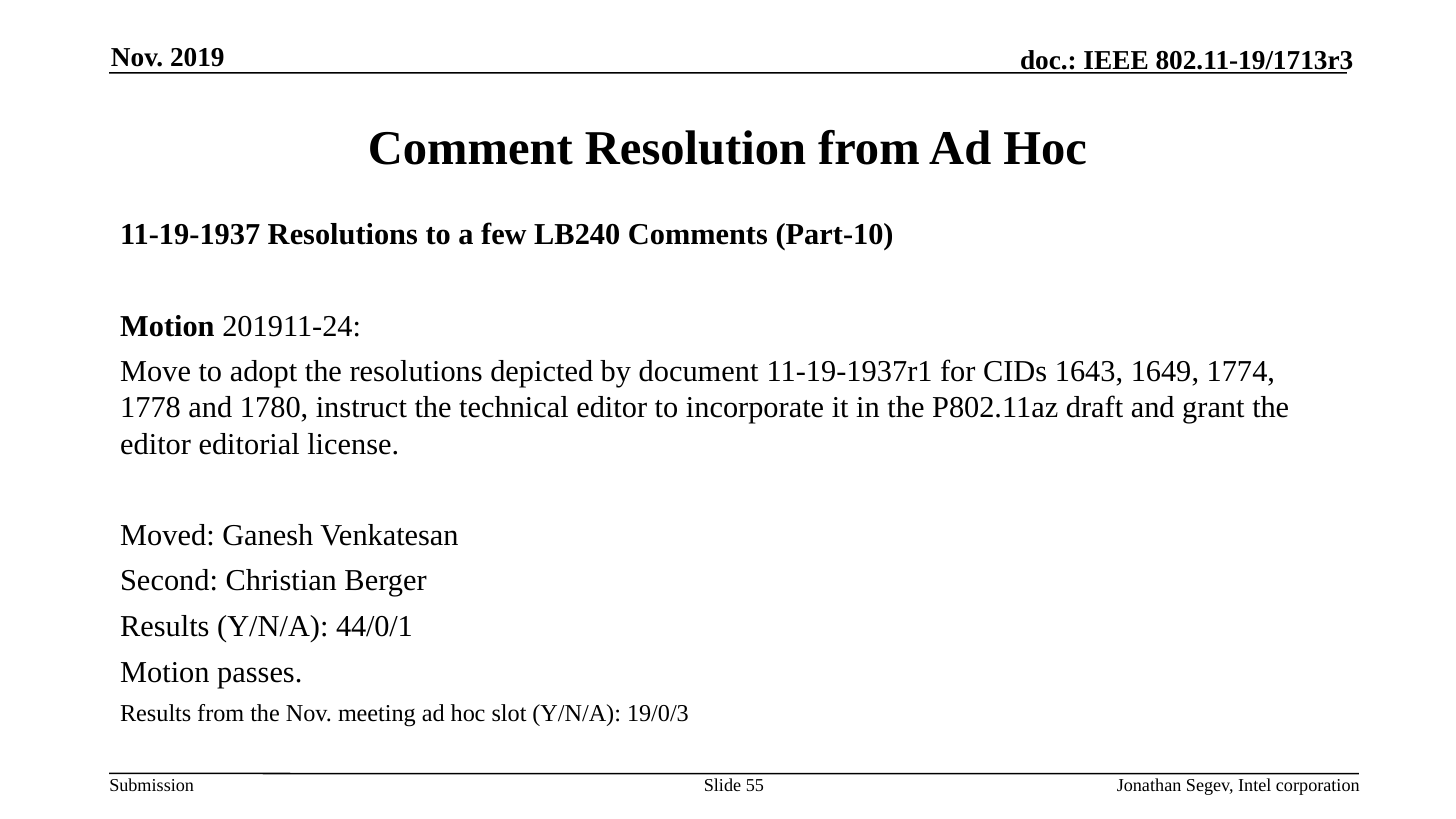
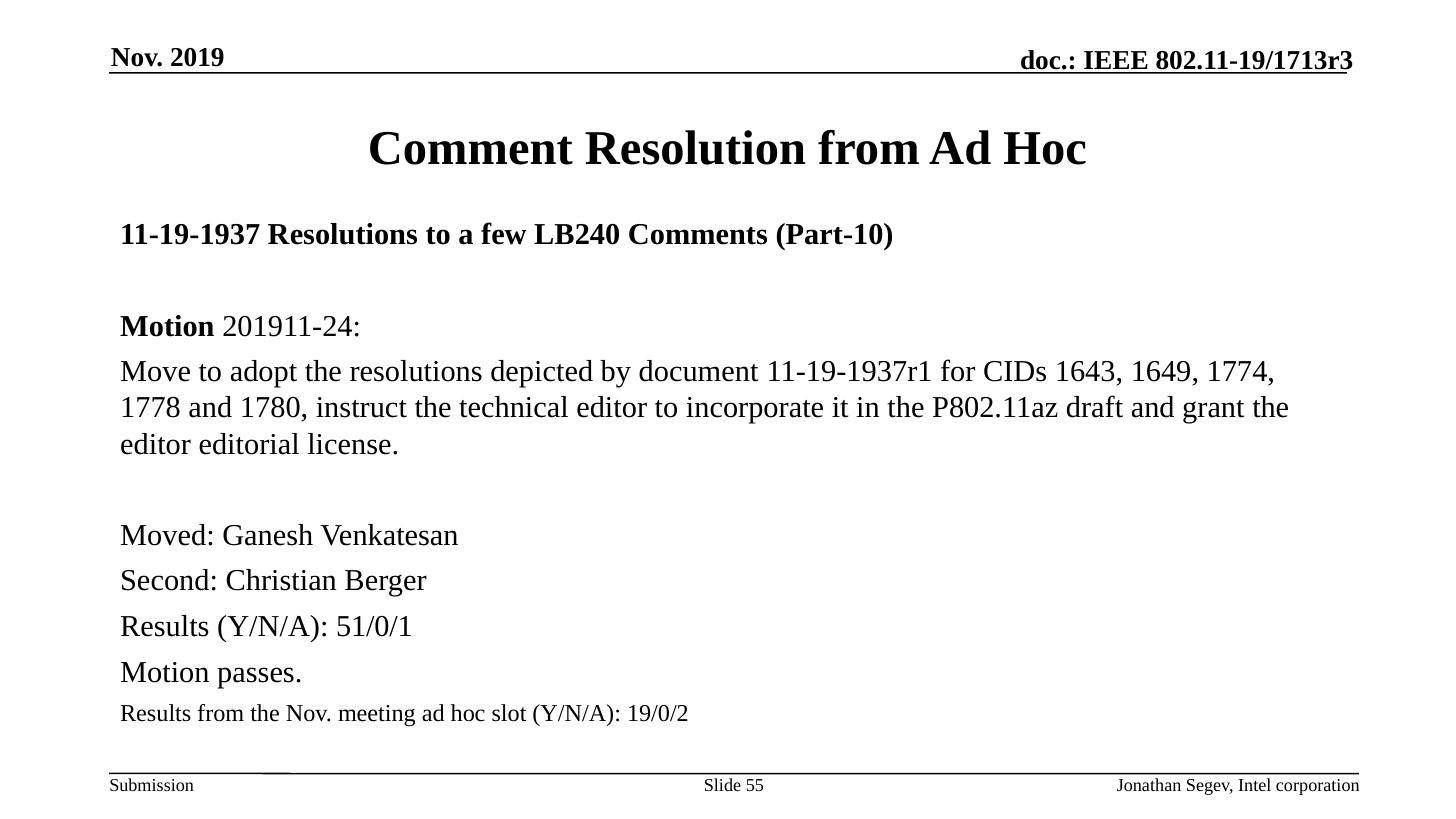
44/0/1: 44/0/1 -> 51/0/1 (374, 626)
19/0/3: 19/0/3 -> 19/0/2 (658, 713)
